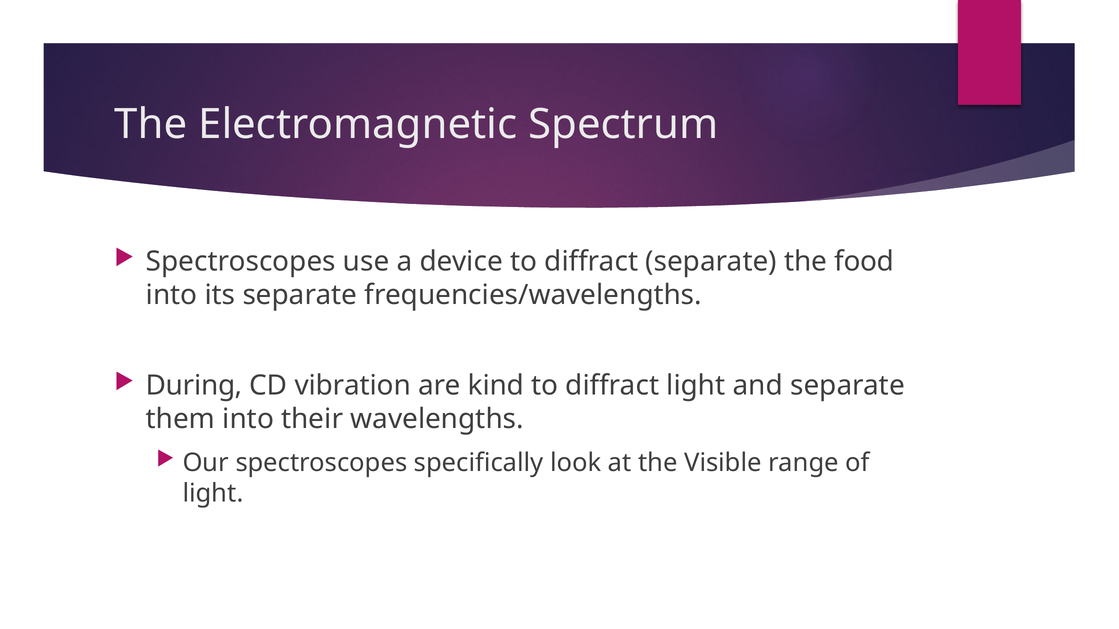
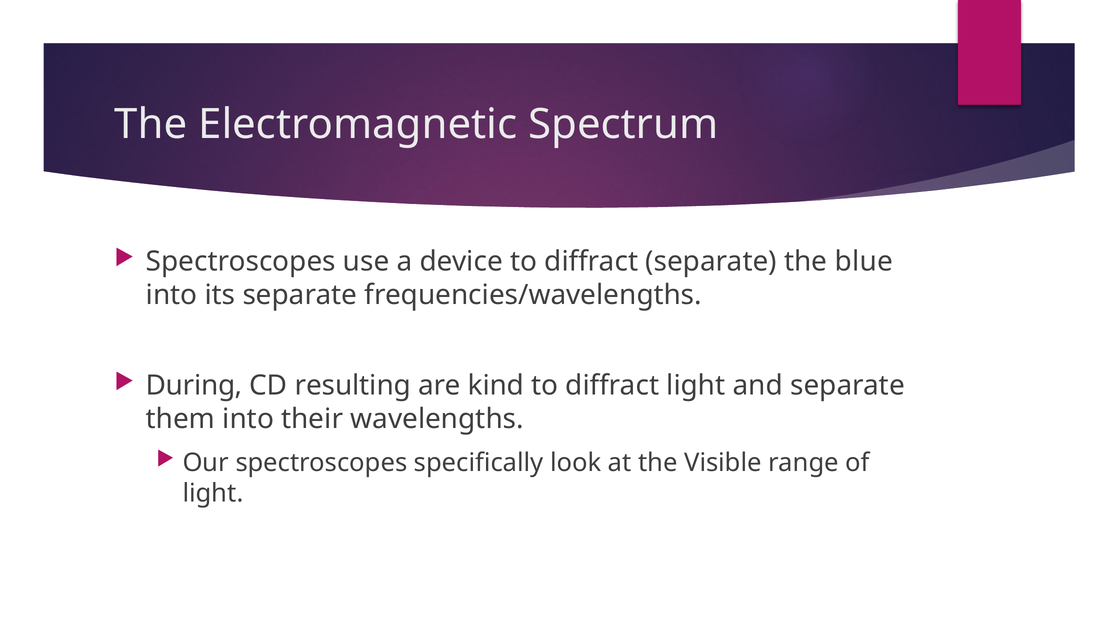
food: food -> blue (864, 262)
vibration: vibration -> resulting (353, 386)
